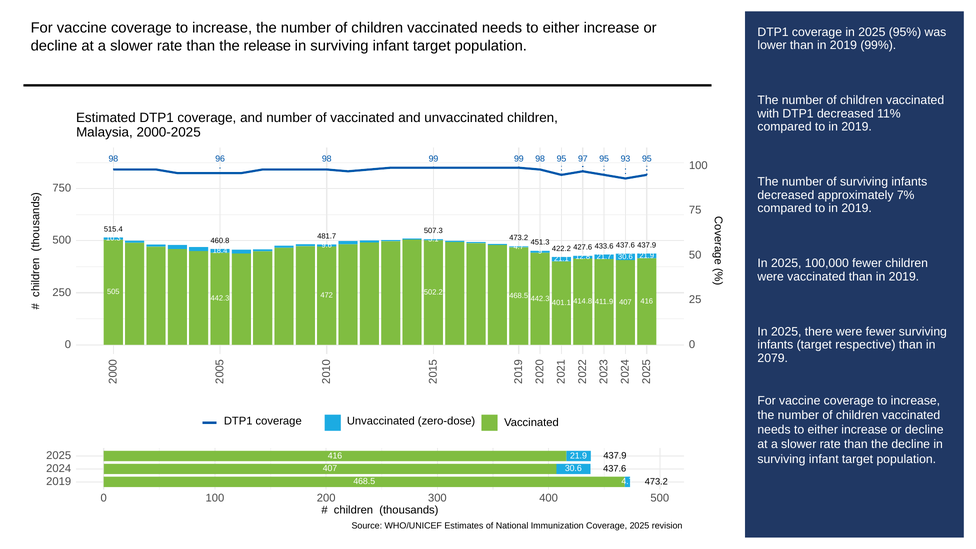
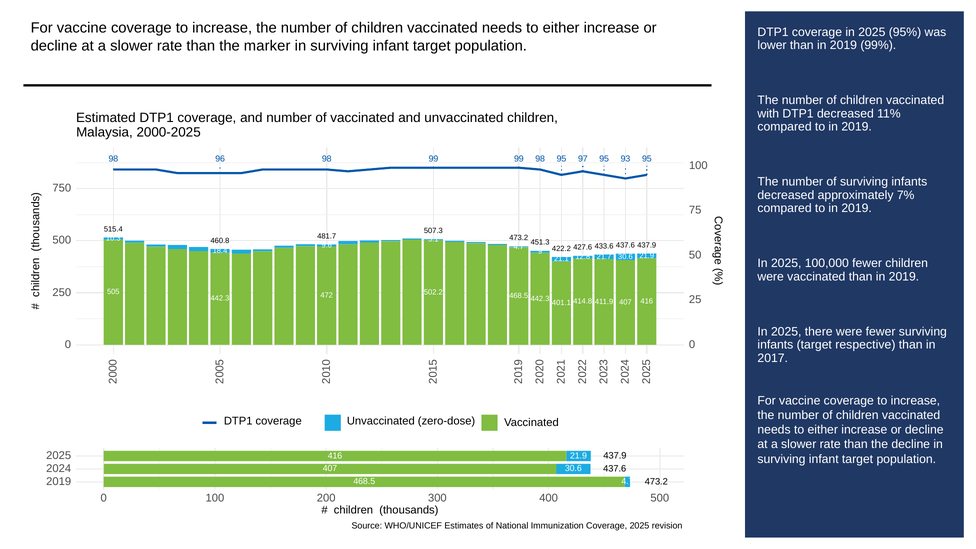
release: release -> marker (267, 46)
2079: 2079 -> 2017 (773, 358)
